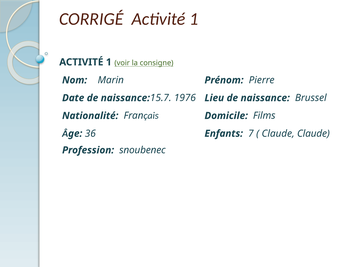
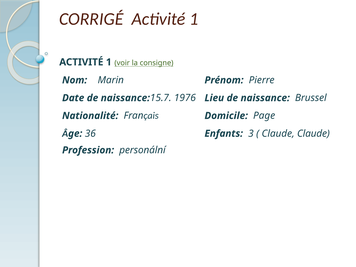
Films: Films -> Page (264, 116)
7: 7 -> 3 (251, 134)
snoubenec: snoubenec -> personální (142, 150)
